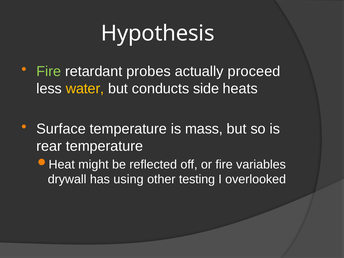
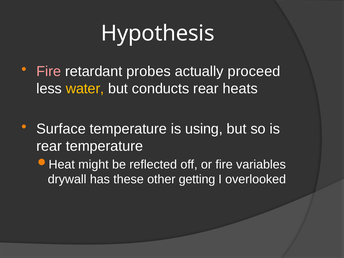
Fire colour: light green -> pink (49, 71)
conducts side: side -> rear (206, 89)
mass: mass -> using (204, 129)
using: using -> these (129, 179)
testing: testing -> getting (197, 179)
